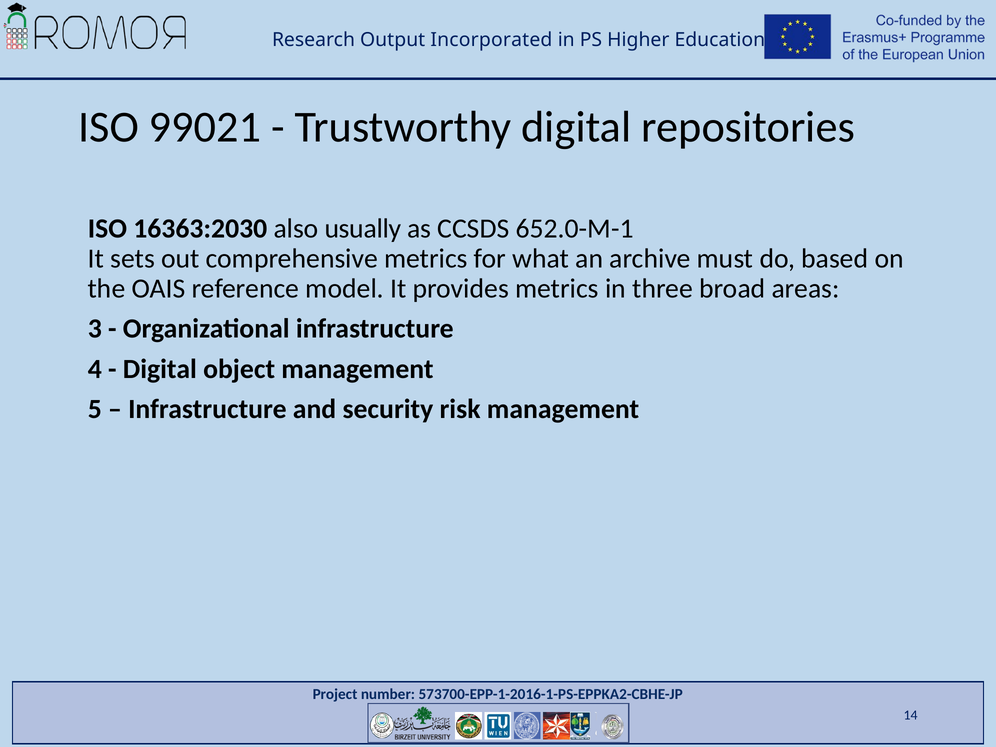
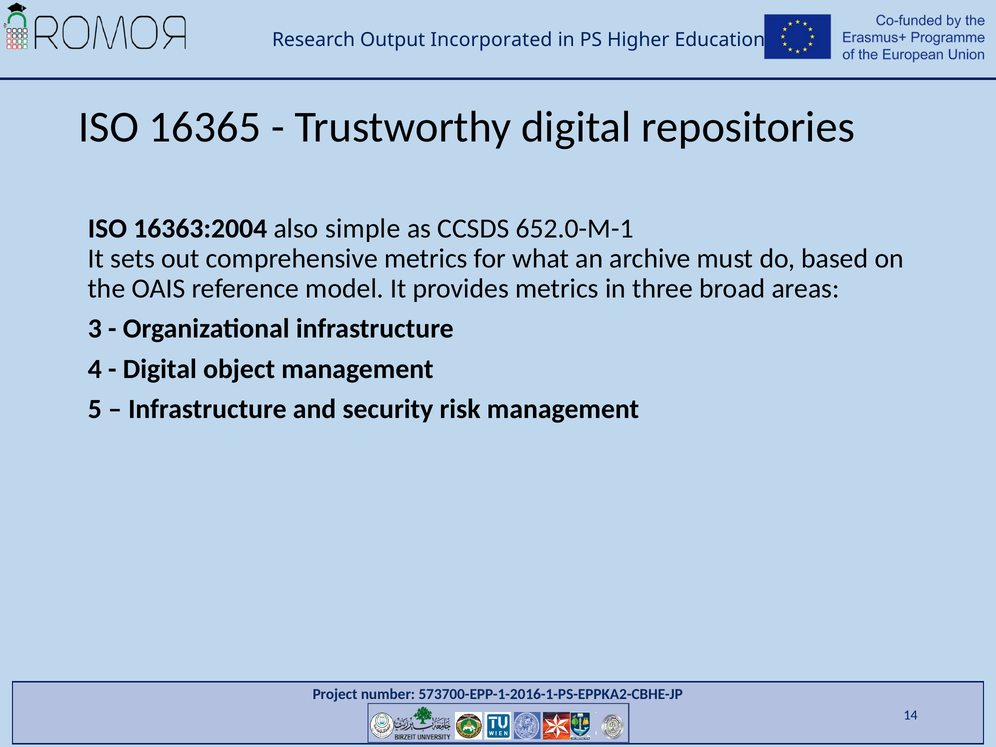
99021: 99021 -> 16365 (205, 127)
16363:2030: 16363:2030 -> 16363:2004 (200, 229)
usually: usually -> simple (363, 229)
